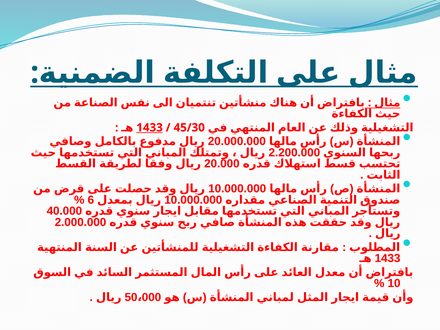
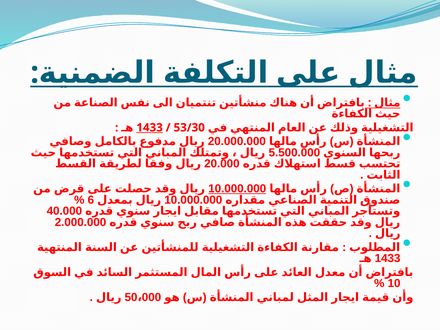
45/30: 45/30 -> 53/30 (189, 128)
2.200.000: 2.200.000 -> 5.500.000 (294, 153)
10.000.000 underline: none -> present (237, 189)
